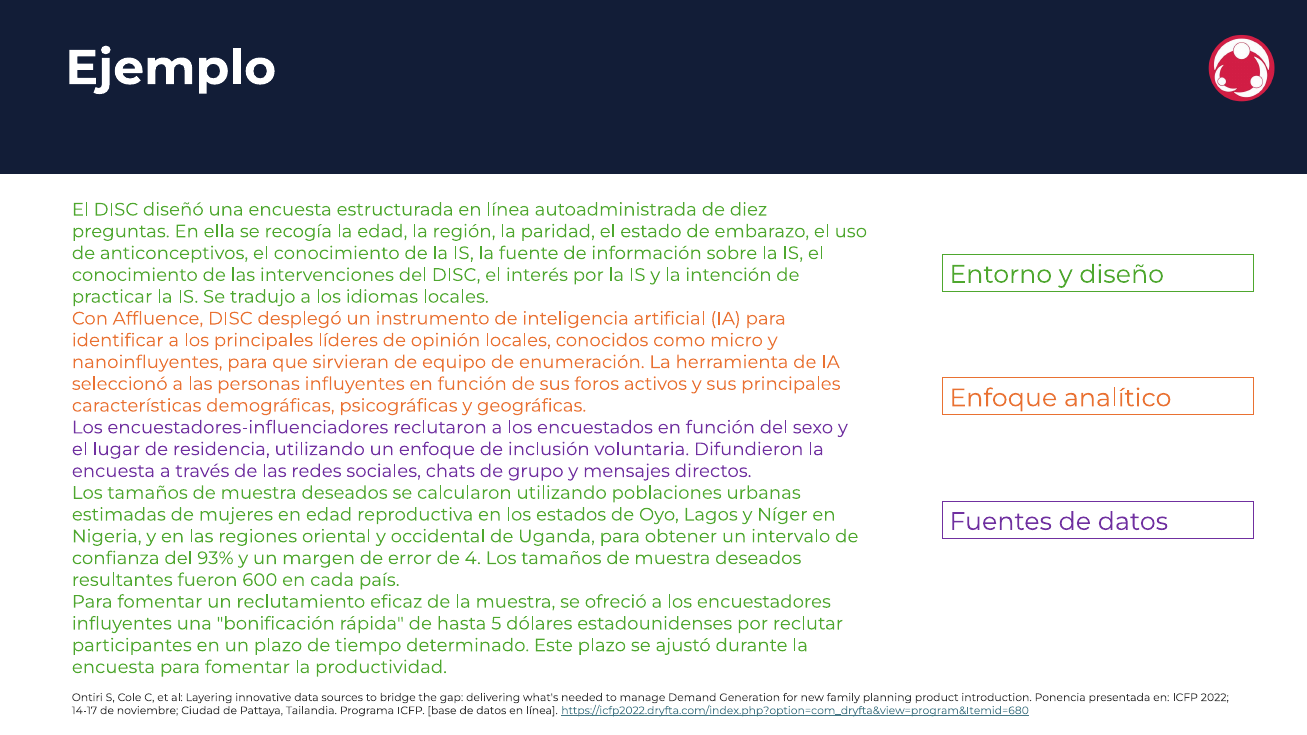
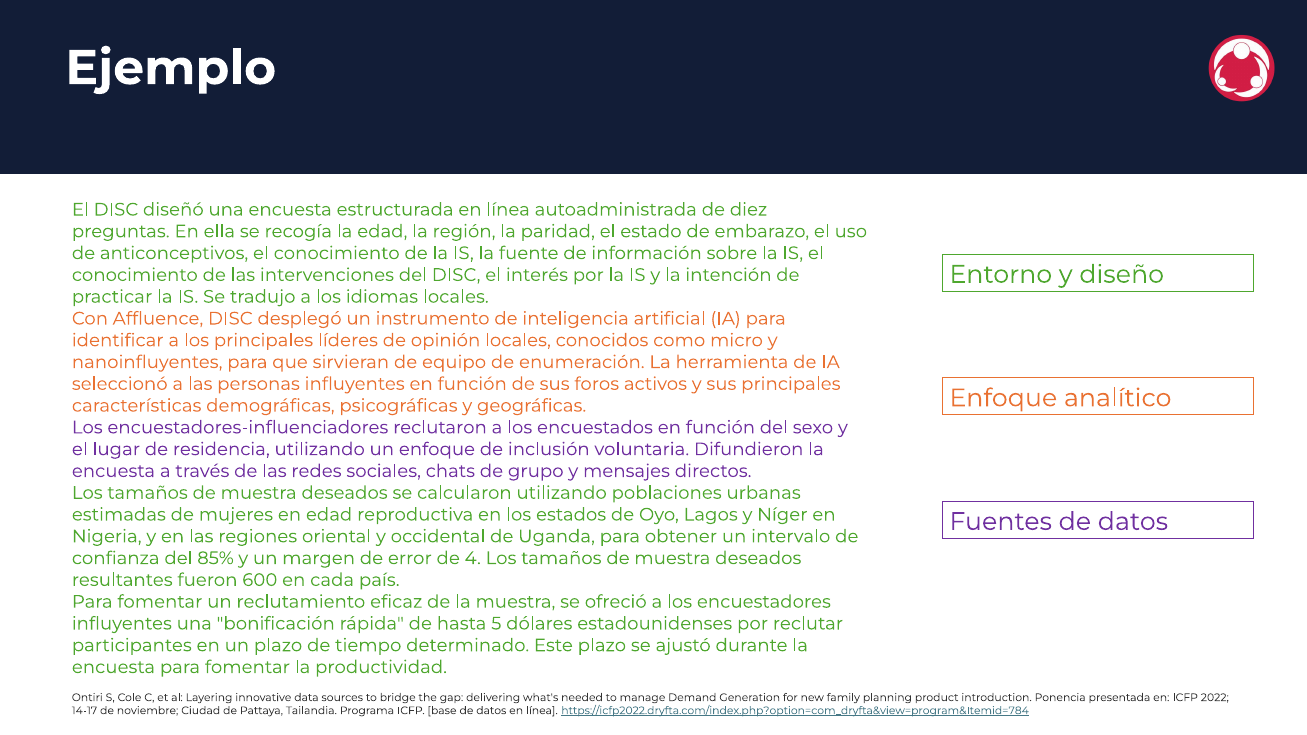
93%: 93% -> 85% (215, 558)
https://icfp2022.dryfta.com/index.php?option=com_dryfta&view=program&Itemid=680: https://icfp2022.dryfta.com/index.php?option=com_dryfta&view=program&Itemid=680 -> https://icfp2022.dryfta.com/index.php?option=com_dryfta&view=program&Itemid=784 (795, 711)
